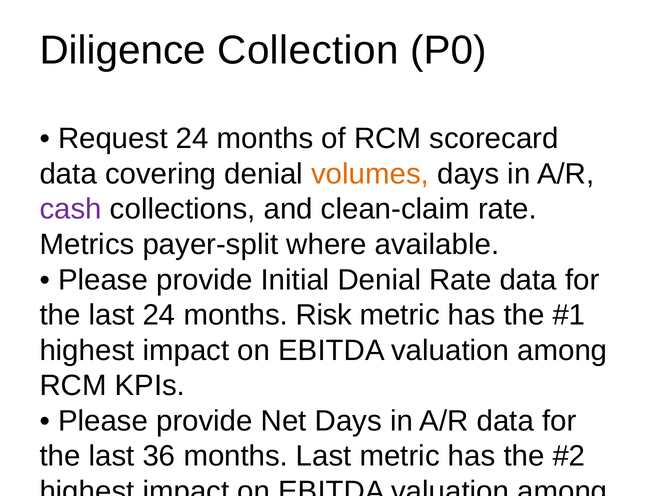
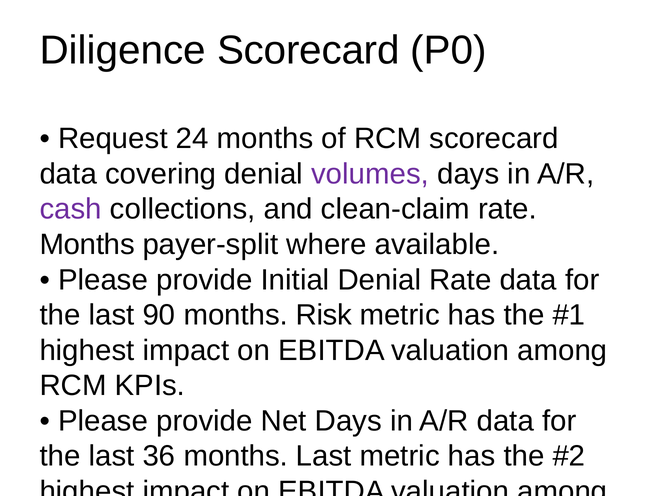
Diligence Collection: Collection -> Scorecard (308, 50)
volumes colour: orange -> purple (370, 174)
Metrics: Metrics -> Months (87, 245)
last 24: 24 -> 90 (159, 315)
